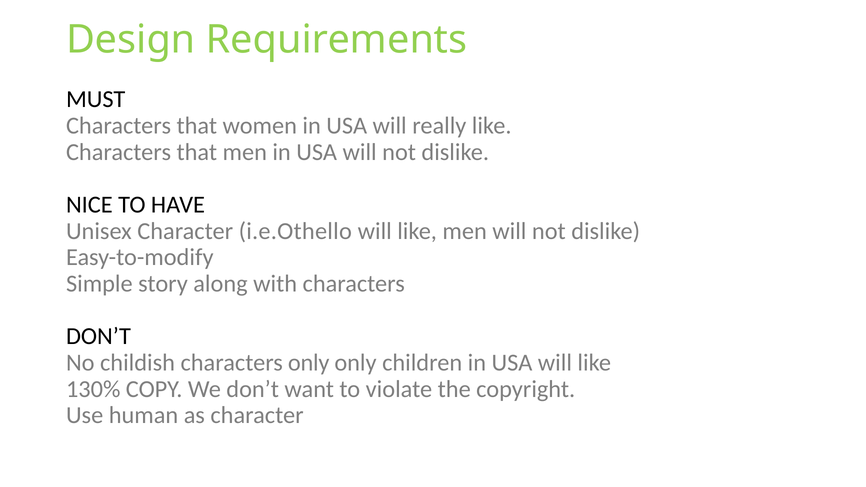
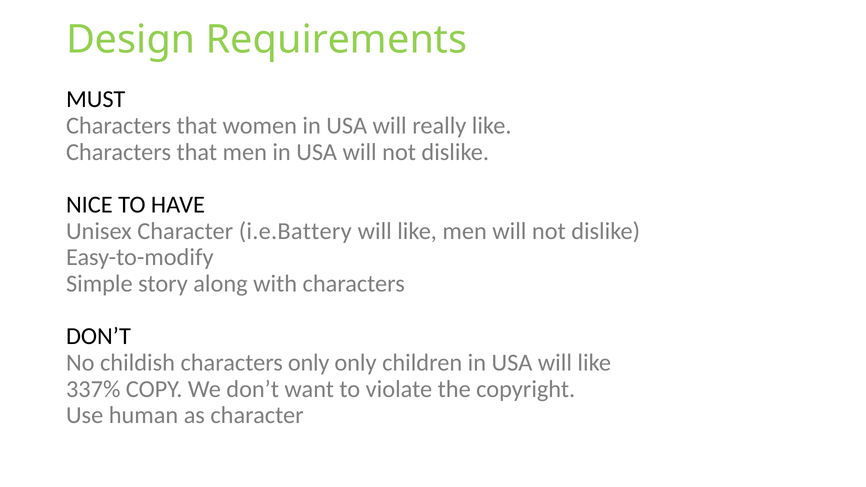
i.e.Othello: i.e.Othello -> i.e.Battery (295, 231)
130%: 130% -> 337% (93, 389)
